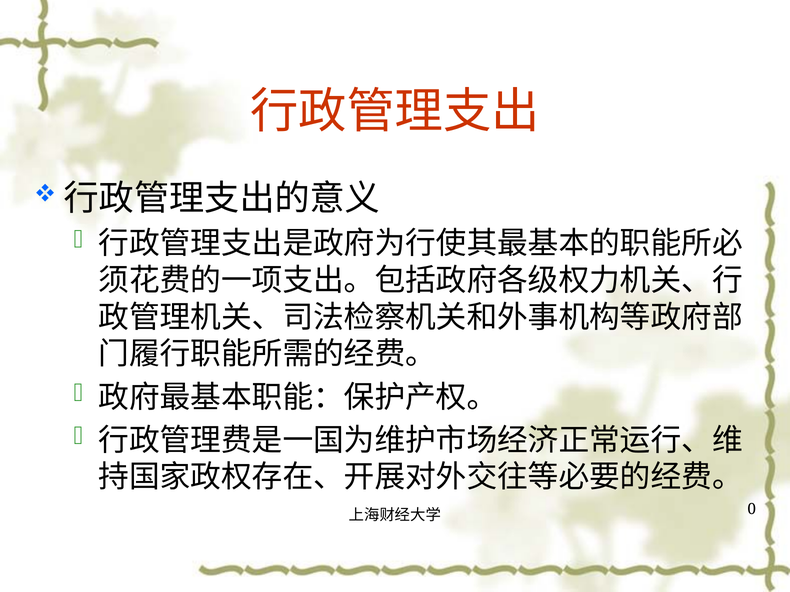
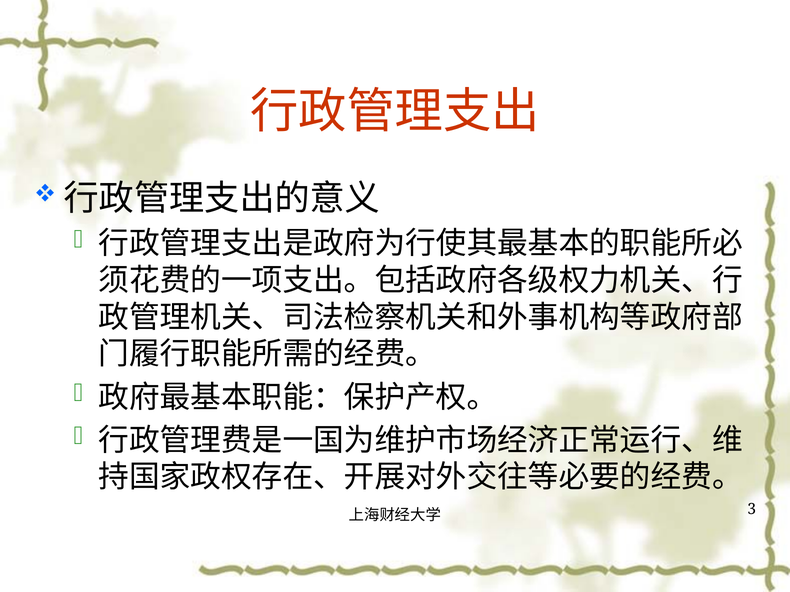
0: 0 -> 3 (752, 510)
